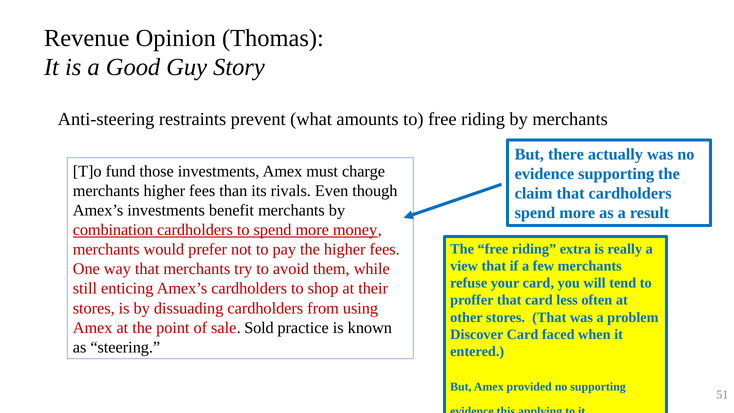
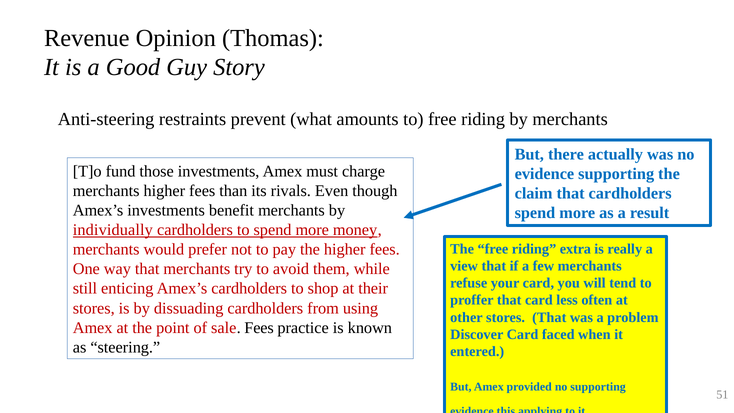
combination: combination -> individually (113, 230)
sale Sold: Sold -> Fees (259, 328)
